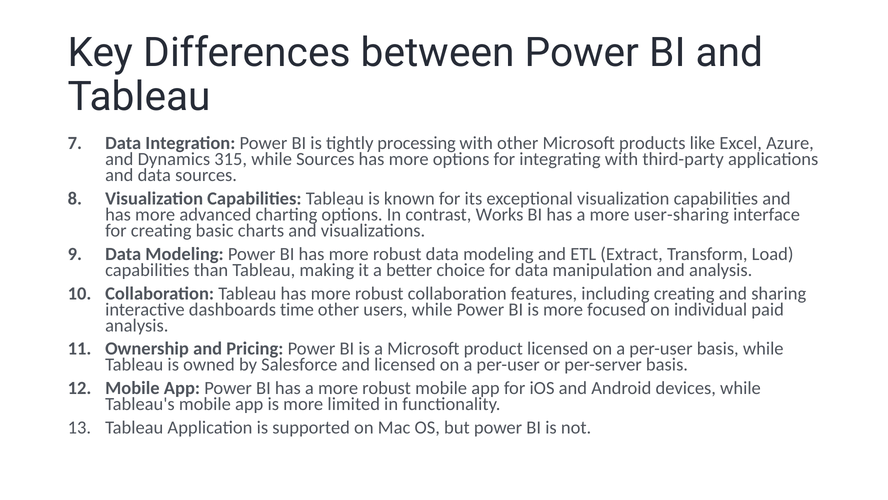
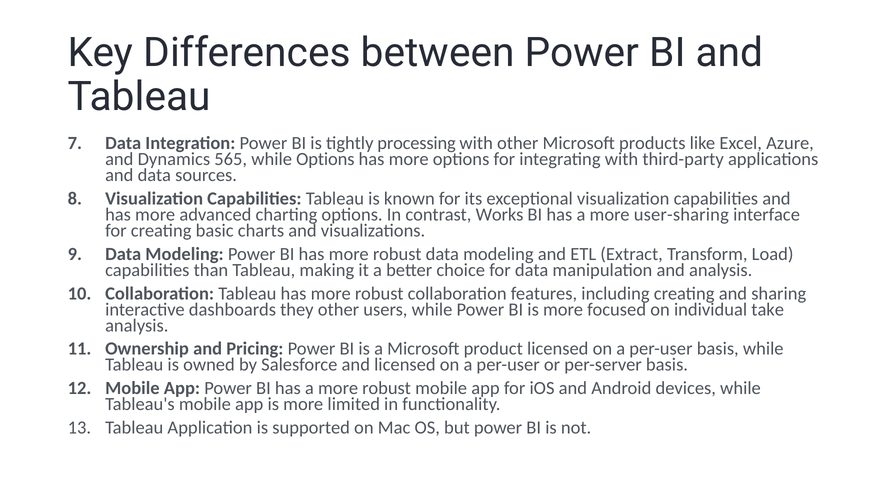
315: 315 -> 565 (231, 159)
while Sources: Sources -> Options (325, 159)
time: time -> they (297, 309)
paid: paid -> take (768, 309)
